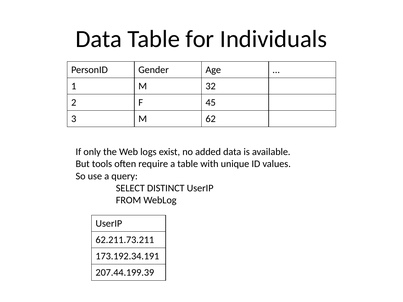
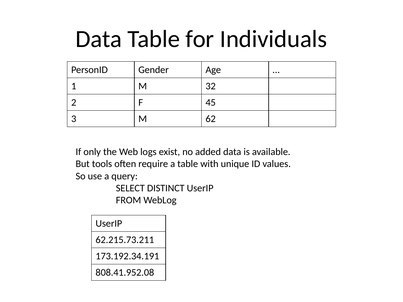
62.211.73.211: 62.211.73.211 -> 62.215.73.211 (125, 240)
207.44.199.39: 207.44.199.39 -> 808.41.952.08 (125, 273)
